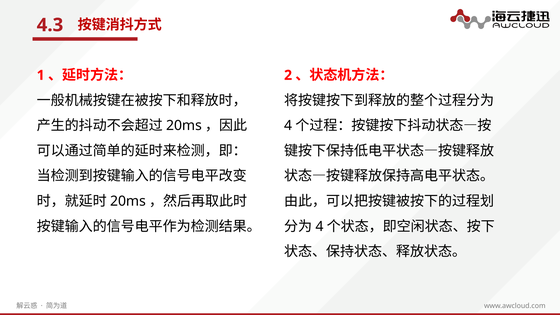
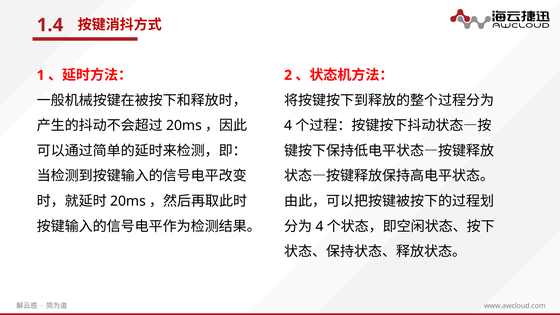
4.3: 4.3 -> 1.4 (50, 25)
